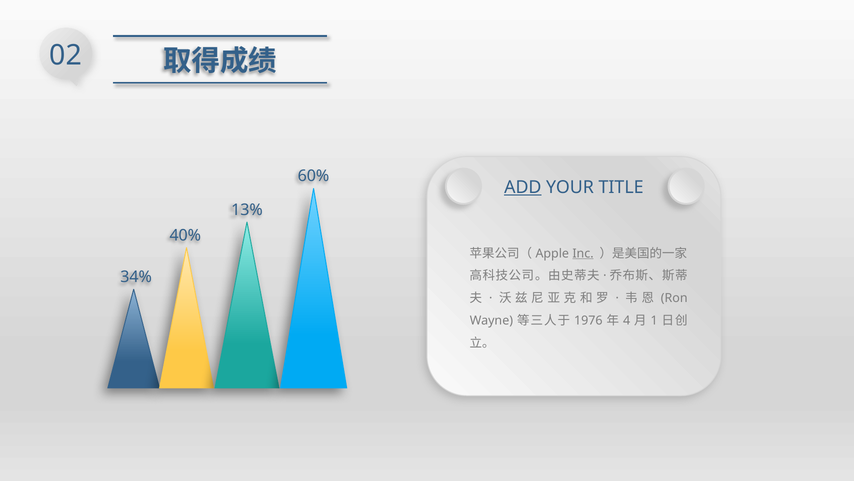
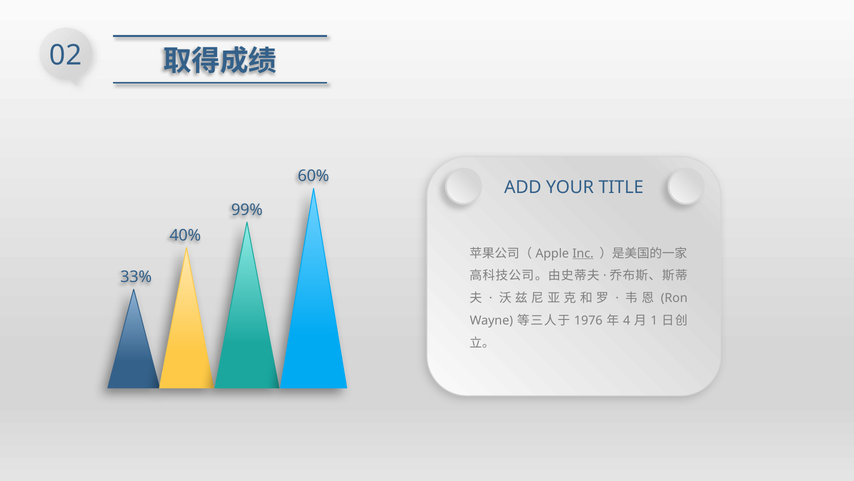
ADD underline: present -> none (523, 187)
13%: 13% -> 99% (247, 210)
34%: 34% -> 33% (136, 277)
